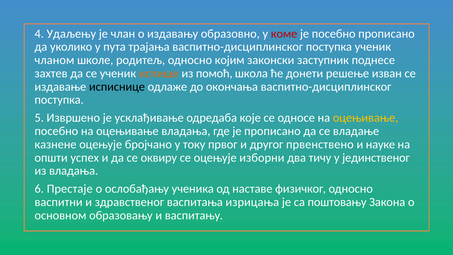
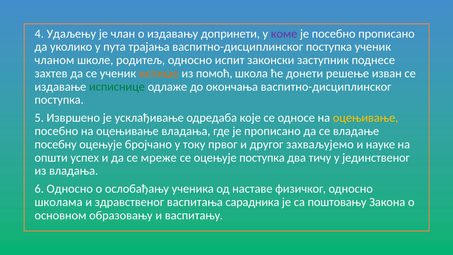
образовно: образовно -> допринети (230, 34)
коме colour: red -> purple (284, 34)
којим: којим -> испит (230, 60)
исписнице colour: black -> green (117, 87)
казнене: казнене -> посебну (56, 144)
првенствено: првенствено -> захваљујемо (320, 144)
оквиру: оквиру -> мреже (159, 158)
оцењује изборни: изборни -> поступка (262, 158)
6 Престаје: Престаје -> Односно (70, 189)
васпитни: васпитни -> школама (59, 202)
изрицања: изрицања -> сарадника (252, 202)
